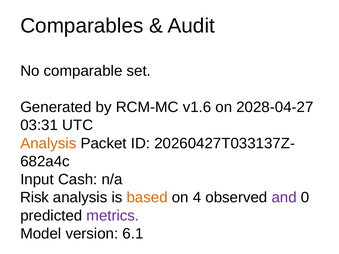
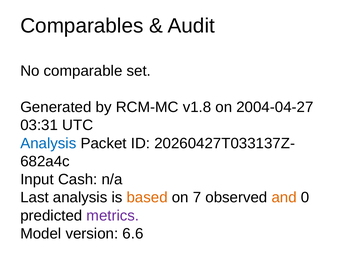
v1.6: v1.6 -> v1.8 (197, 107)
2028-04-27: 2028-04-27 -> 2004-04-27 (275, 107)
Analysis colour: orange -> blue (48, 143)
Risk: Risk -> Last (35, 198)
4: 4 -> 7 (197, 198)
and colour: purple -> orange (284, 198)
6.1: 6.1 -> 6.6 (133, 234)
